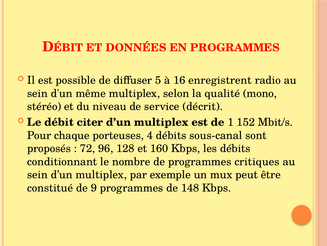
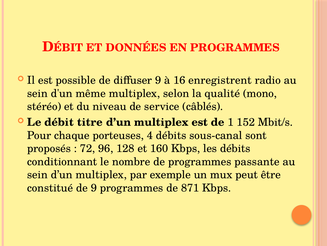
diffuser 5: 5 -> 9 (158, 80)
décrit: décrit -> câblés (203, 106)
citer: citer -> titre (90, 122)
critiques: critiques -> passante (257, 161)
148: 148 -> 871 (190, 187)
